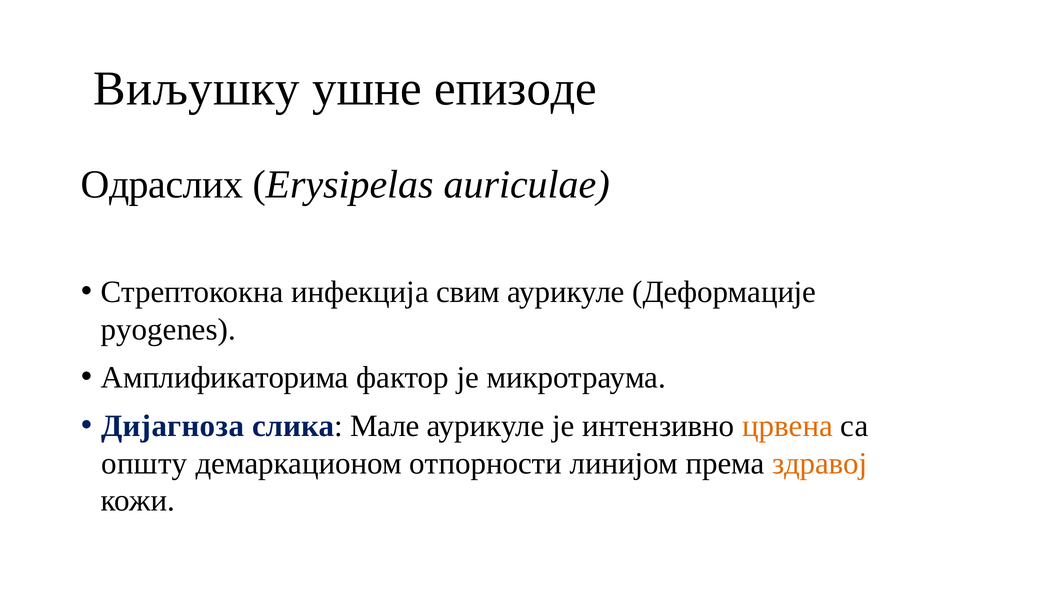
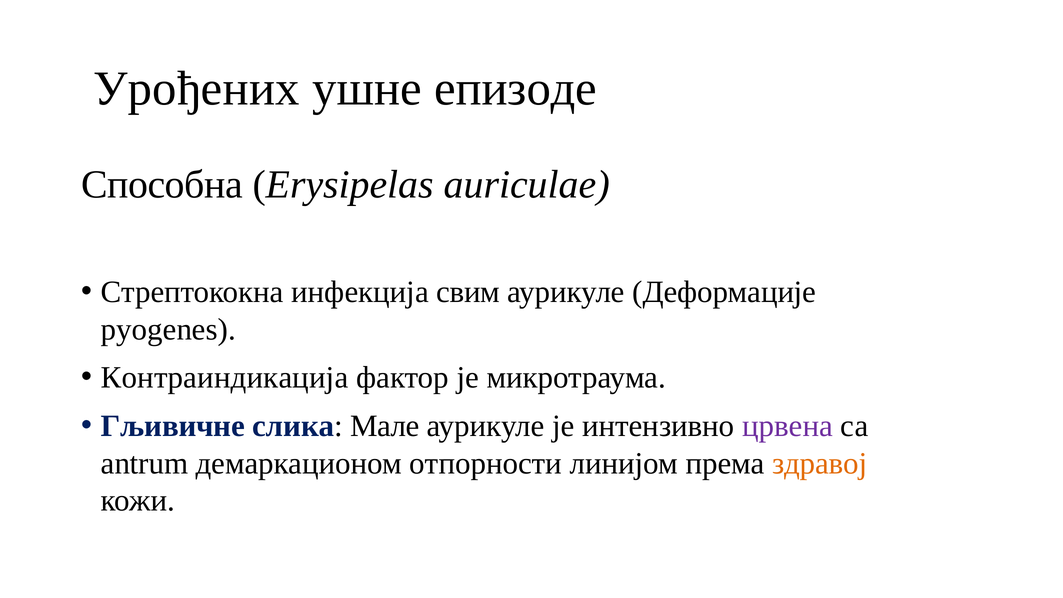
Виљушку: Виљушку -> Урођених (196, 89)
Одраслих: Одраслих -> Способна (162, 184)
Амплификаторима: Амплификаторима -> Контраиндикација (225, 378)
Дијагноза: Дијагноза -> Гљивичне (173, 426)
црвена colour: orange -> purple (788, 426)
општу: општу -> antrum (145, 463)
